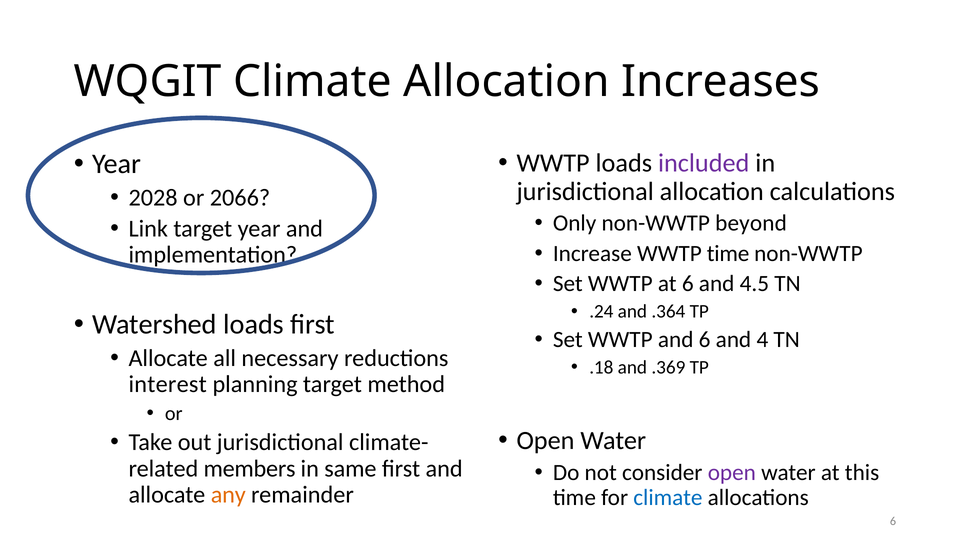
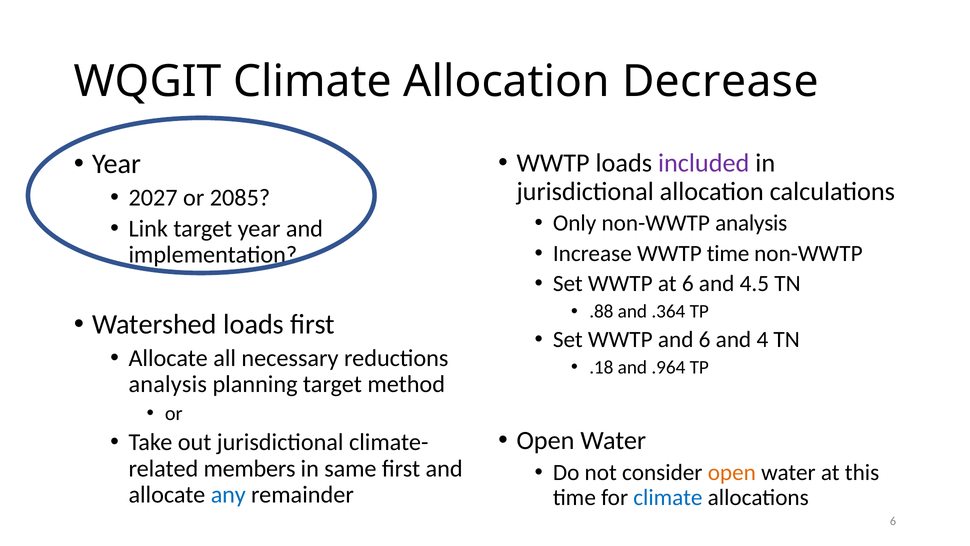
Increases: Increases -> Decrease (720, 81)
2028: 2028 -> 2027 (153, 197)
2066: 2066 -> 2085 (240, 197)
non-WWTP beyond: beyond -> analysis (751, 223)
.24: .24 -> .88 (601, 311)
.369: .369 -> .964 (668, 367)
interest: interest -> analysis (168, 384)
open colour: purple -> orange (732, 472)
any colour: orange -> blue (228, 494)
